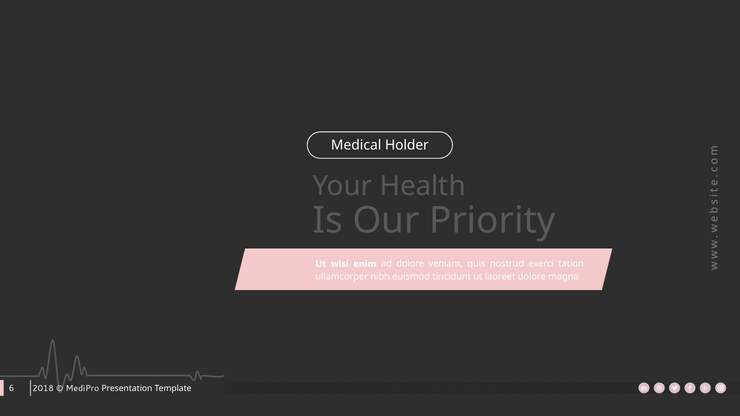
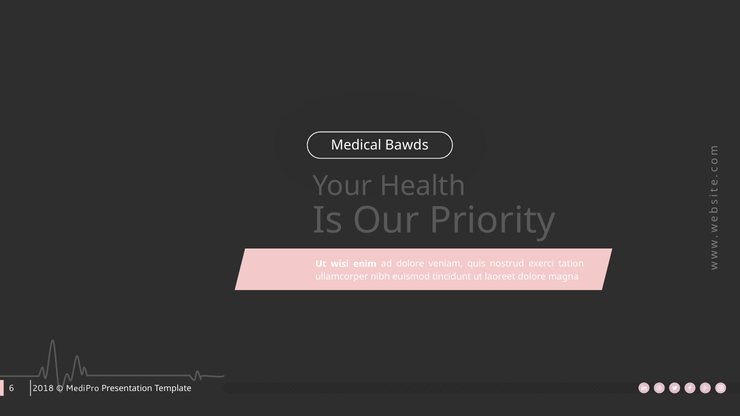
Holder: Holder -> Bawds (407, 145)
